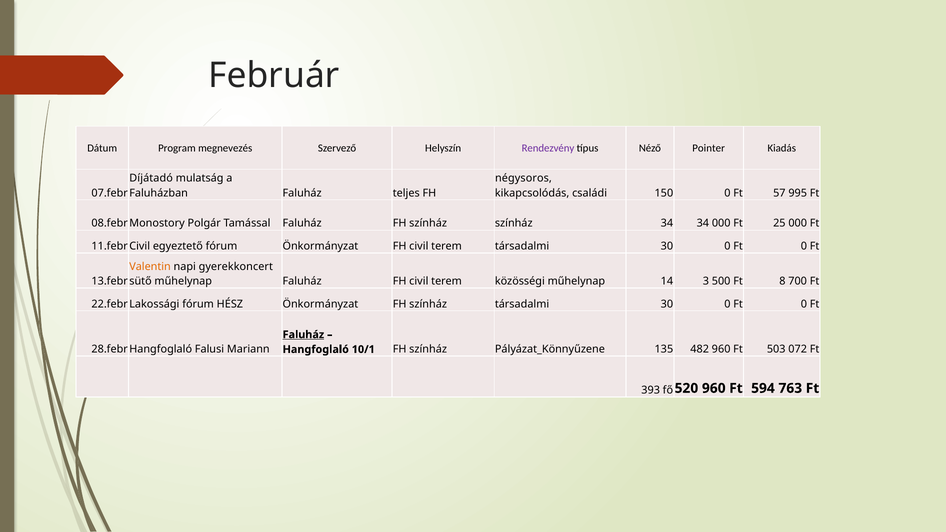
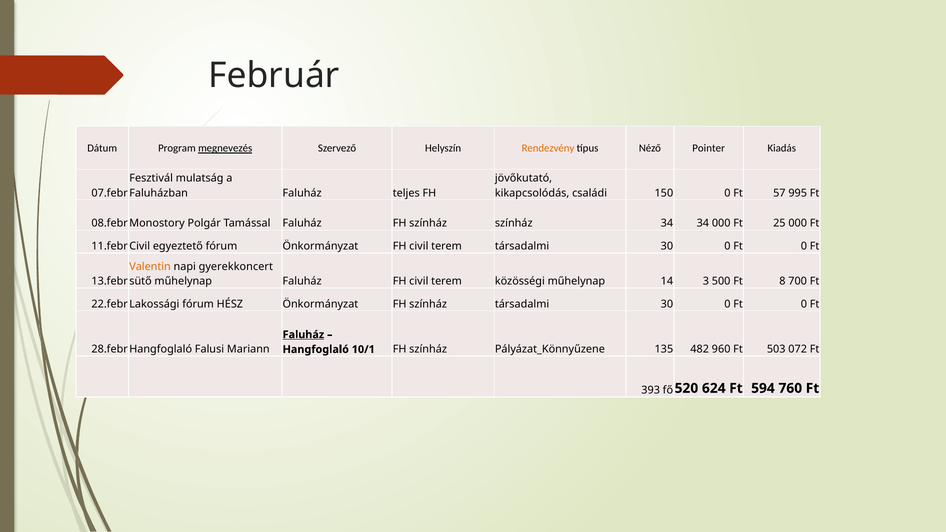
megnevezés underline: none -> present (225, 148)
Rendezvény colour: purple -> orange (548, 148)
Díjátadó: Díjátadó -> Fesztivál (151, 178)
négysoros: négysoros -> jövőkutató (524, 178)
960: 960 -> 624 (714, 388)
763: 763 -> 760 (790, 388)
